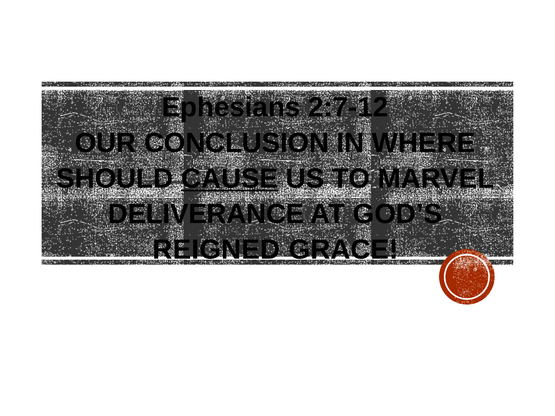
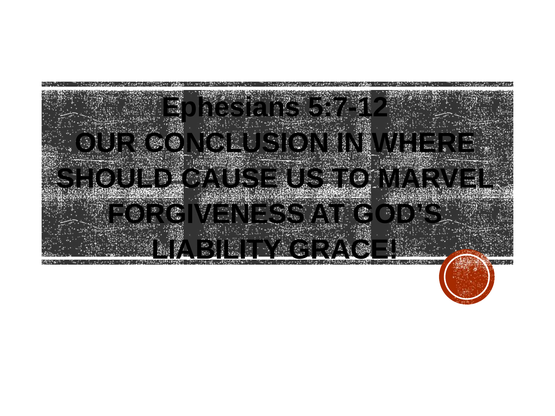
2:7-12: 2:7-12 -> 5:7-12 (348, 107)
CAUSE underline: present -> none (230, 179)
DELIVERANCE: DELIVERANCE -> FORGIVENESS (206, 214)
REIGNED: REIGNED -> LIABILITY (217, 250)
